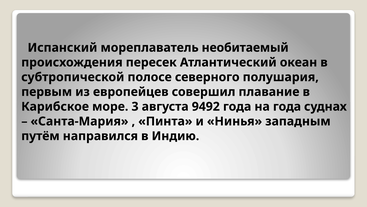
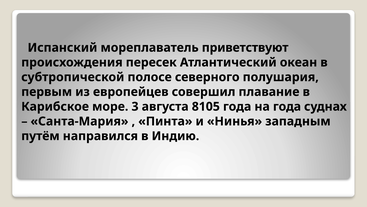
необитаемый: необитаемый -> приветствуют (245, 48)
9492: 9492 -> 8105 (206, 106)
